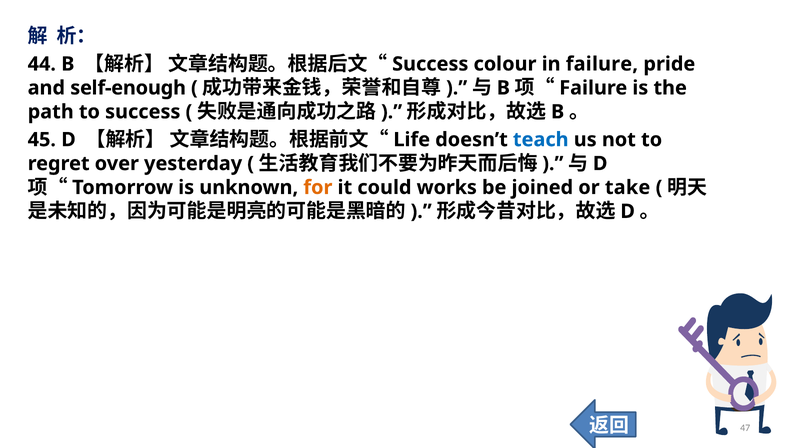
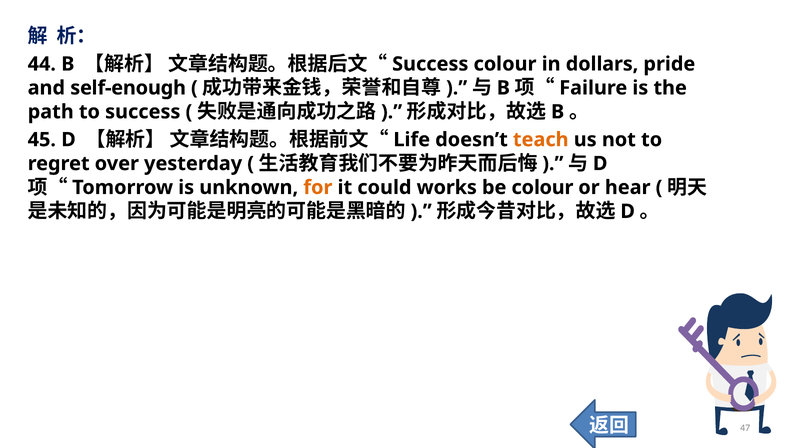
in failure: failure -> dollars (602, 64)
teach colour: blue -> orange (541, 140)
be joined: joined -> colour (542, 187)
take: take -> hear (628, 187)
